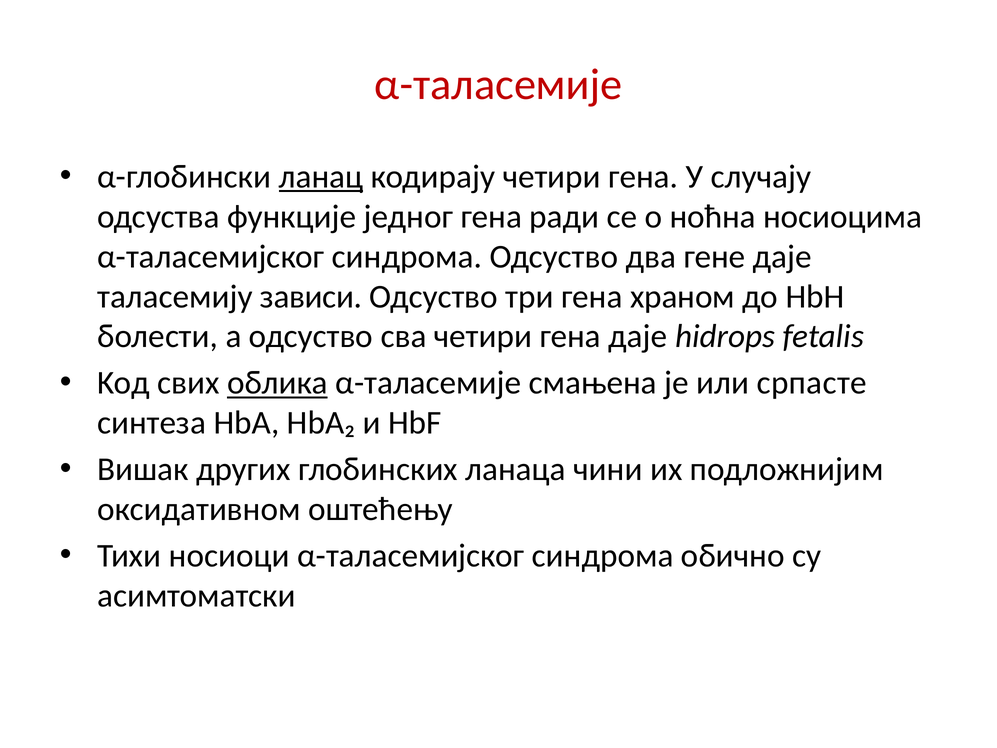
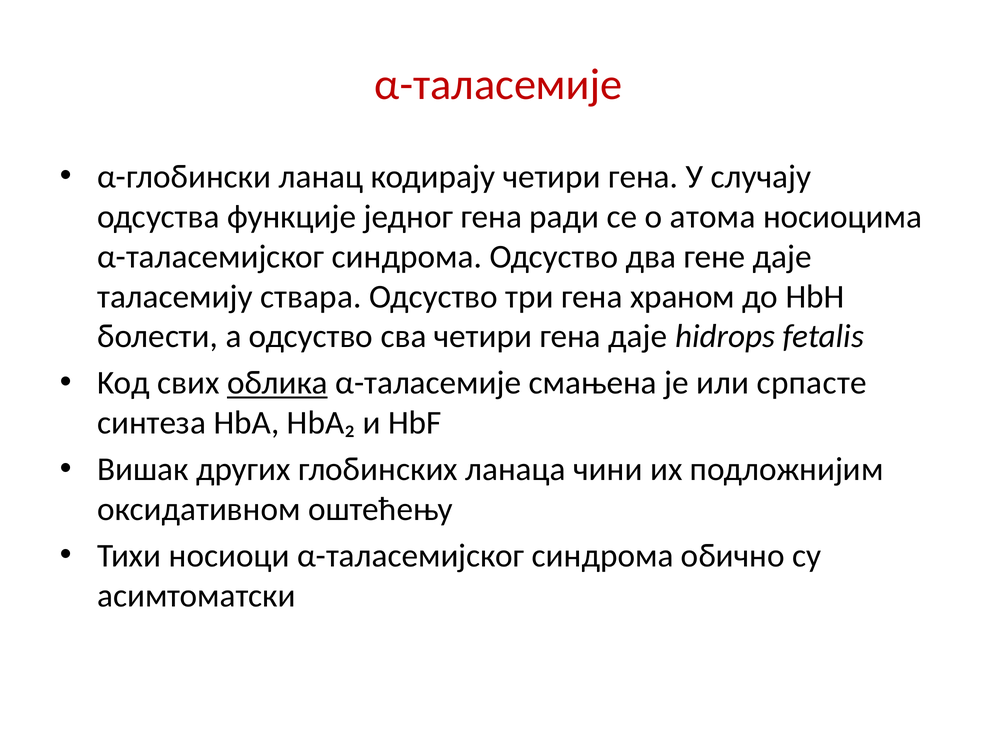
ланац underline: present -> none (321, 177)
ноћна: ноћна -> атома (713, 217)
зависи: зависи -> ствара (311, 296)
